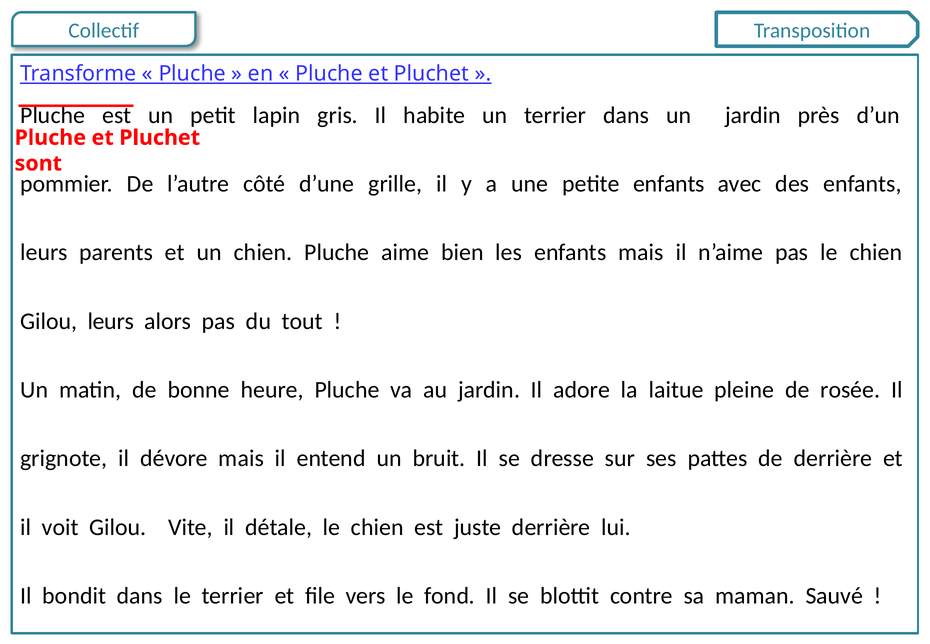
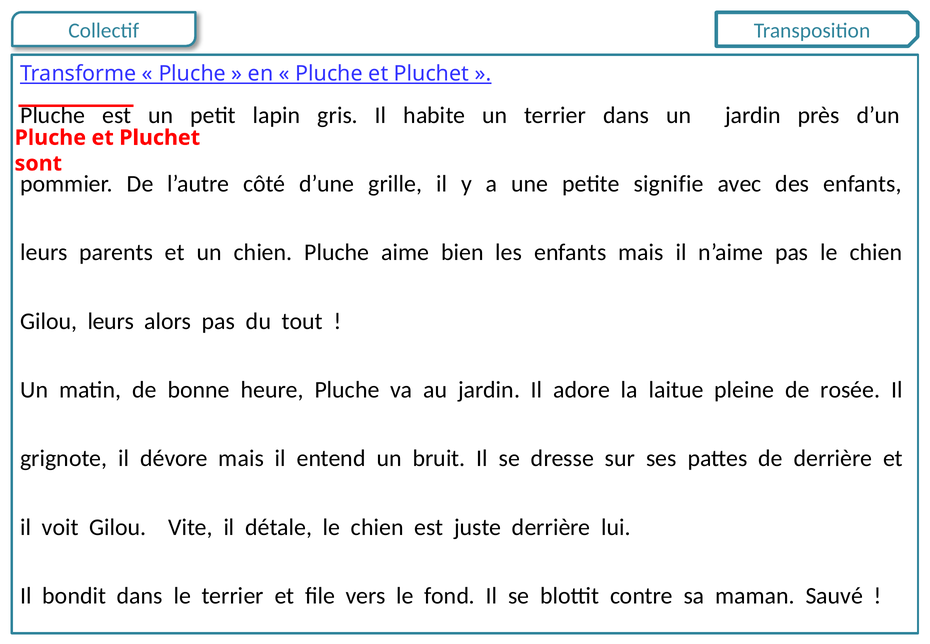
petite enfants: enfants -> signifie (669, 184)
